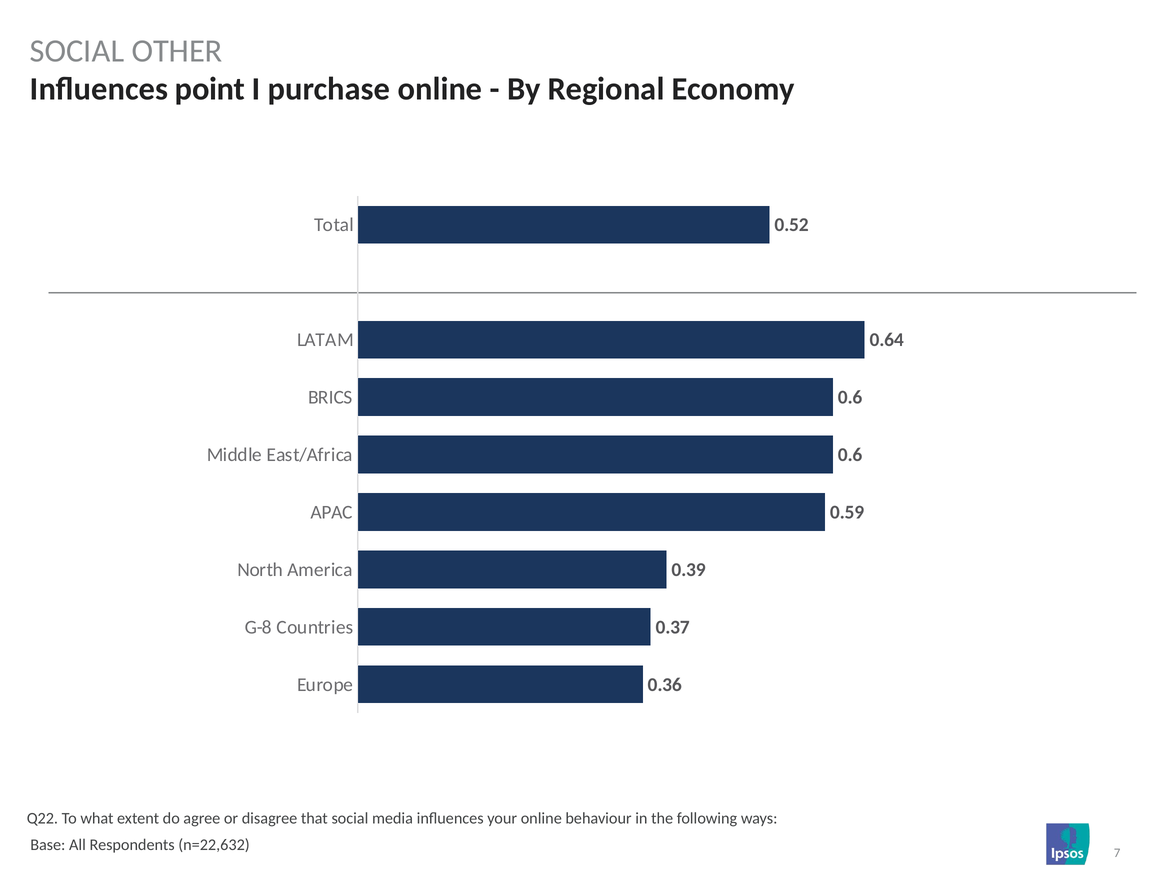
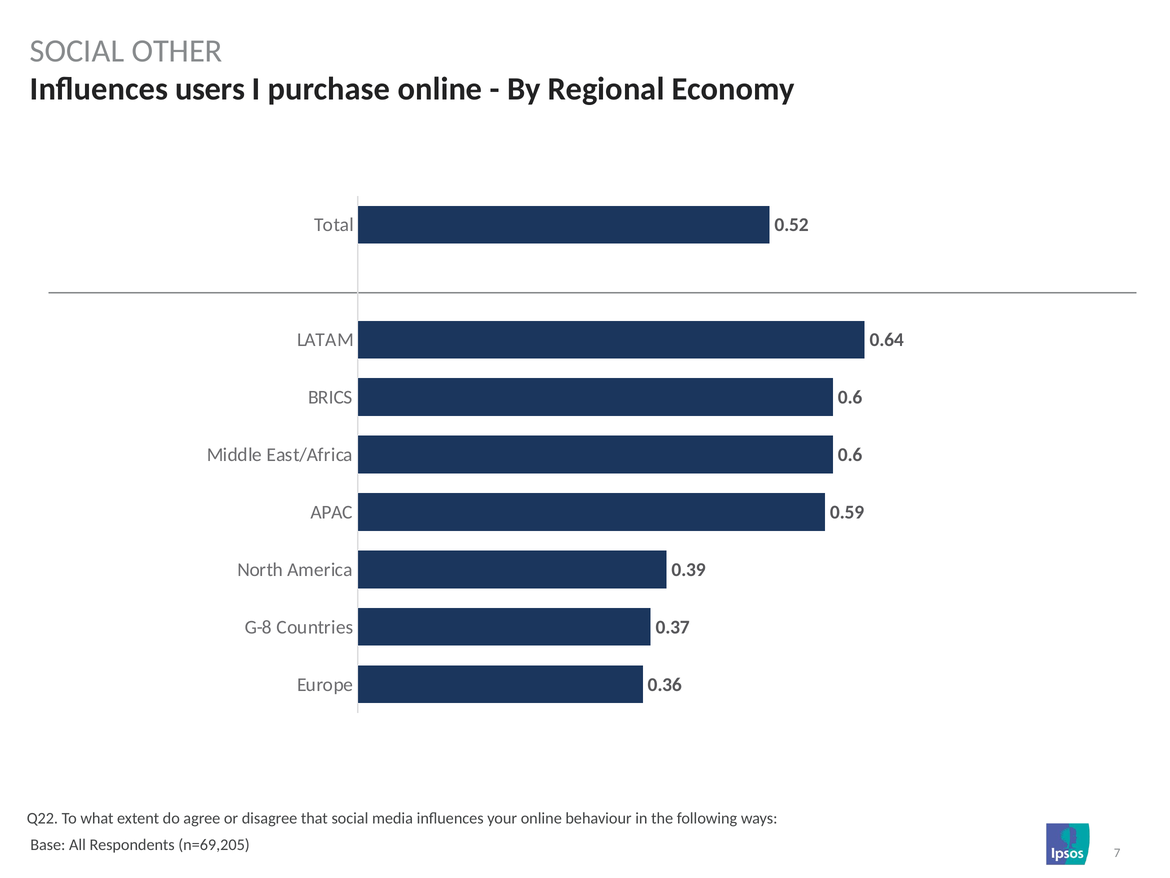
point: point -> users (210, 89)
n=22,632: n=22,632 -> n=69,205 (214, 845)
